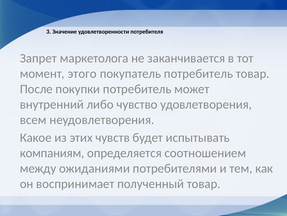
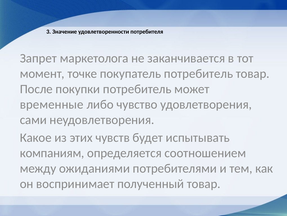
этого: этого -> точке (82, 73)
внутренний: внутренний -> временные (52, 104)
всем: всем -> сами (33, 119)
